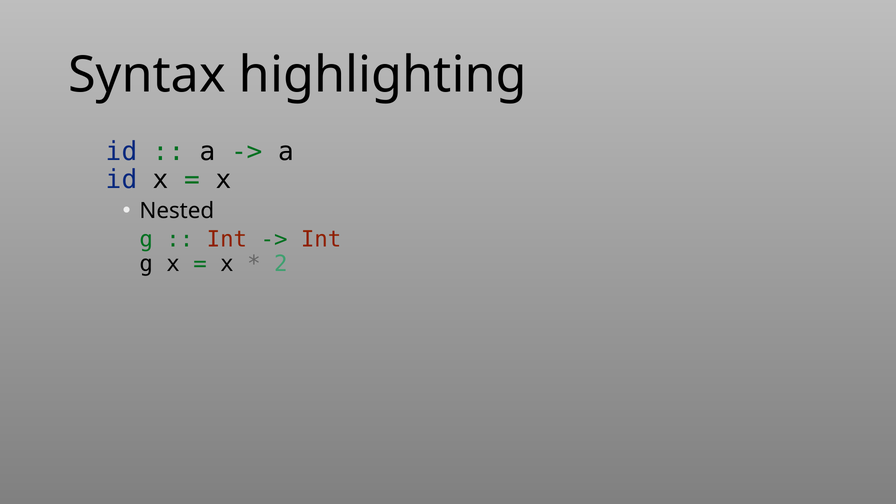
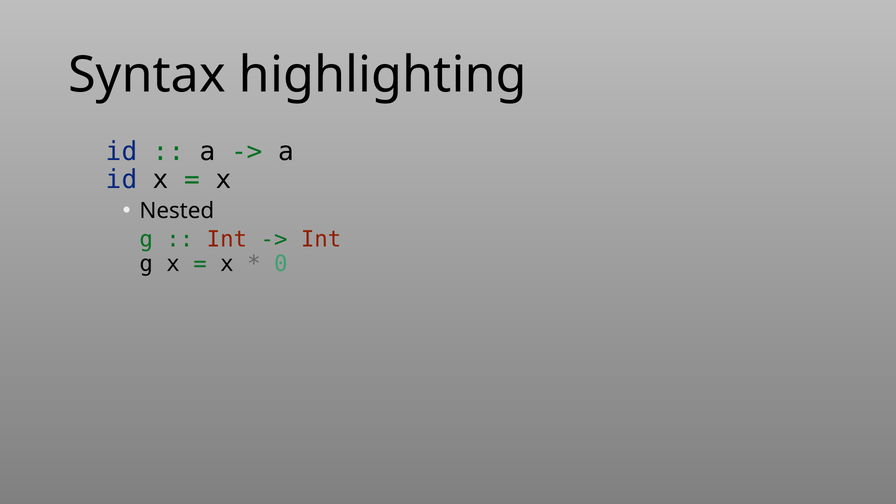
2: 2 -> 0 (281, 264)
